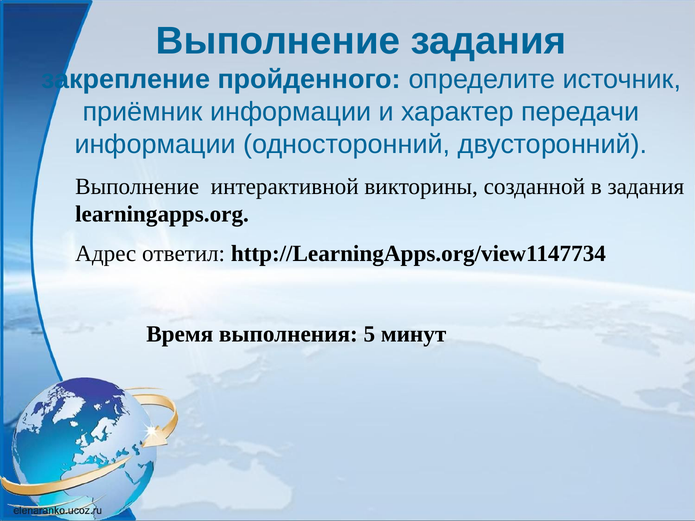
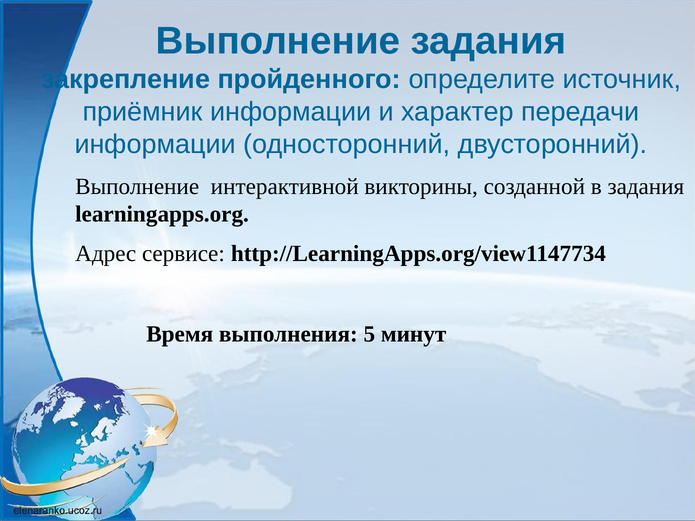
ответил: ответил -> сервисе (183, 254)
